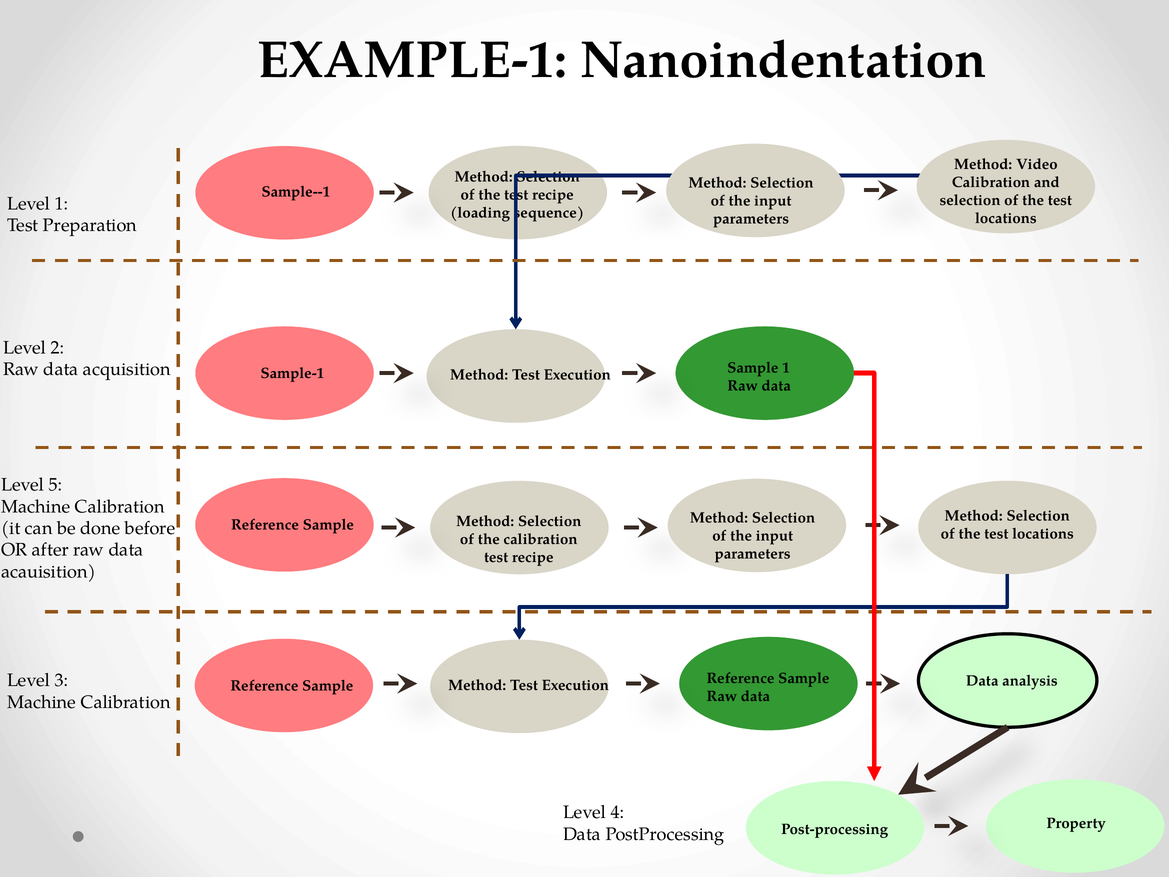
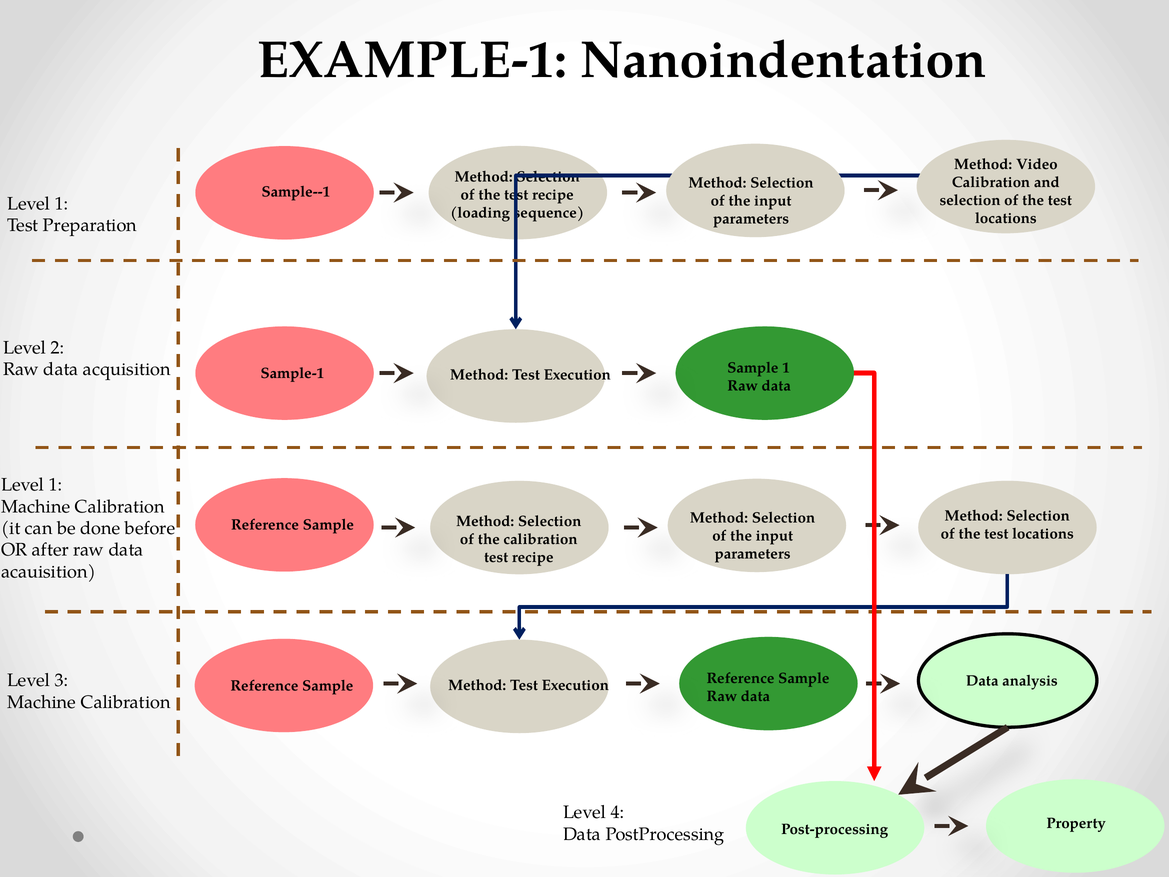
5: 5 -> 1 (55, 485)
